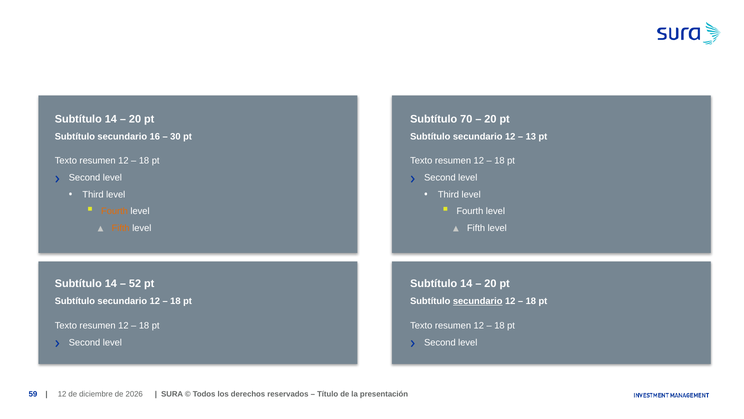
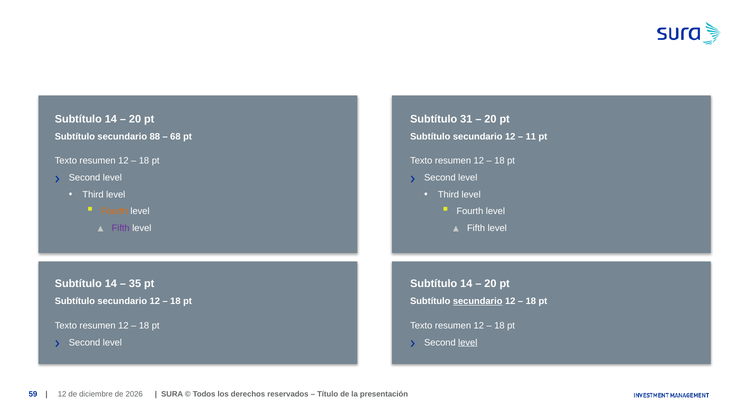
70: 70 -> 31 (466, 119)
16: 16 -> 88 (155, 137)
30: 30 -> 68 (175, 137)
13: 13 -> 11 (531, 137)
Fifth colour: orange -> purple (121, 228)
52: 52 -> 35 (135, 283)
level underline: none -> present (468, 342)
